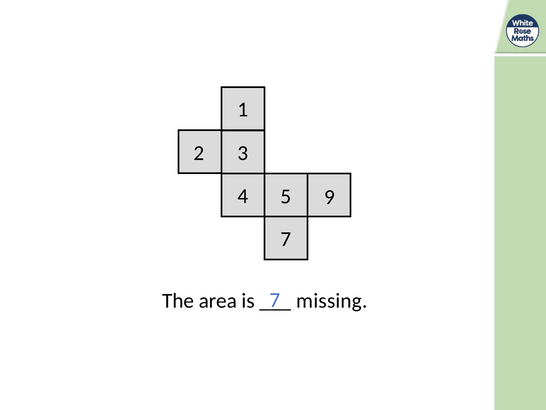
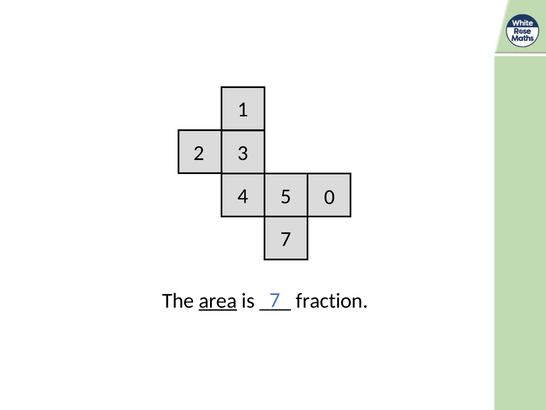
9: 9 -> 0 (330, 197)
area underline: none -> present (218, 301)
missing: missing -> fraction (332, 301)
